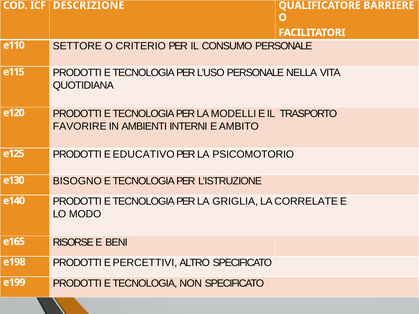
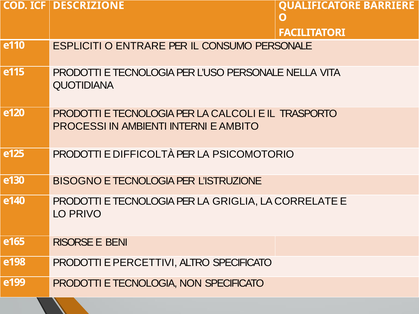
SETTORE: SETTORE -> ESPLICITI (77, 46)
CRITERIO: CRITERIO -> ENTRARE (141, 46)
MODELLI: MODELLI -> CALCOLI (233, 114)
FAVORIRE: FAVORIRE -> PROCESSI (80, 126)
EDUCATIVO: EDUCATIVO -> DIFFICOLTÀ (144, 155)
MODO: MODO -> PRIVO (85, 214)
